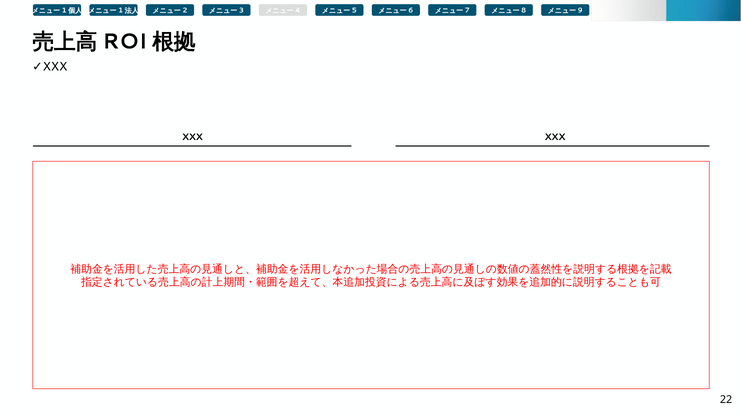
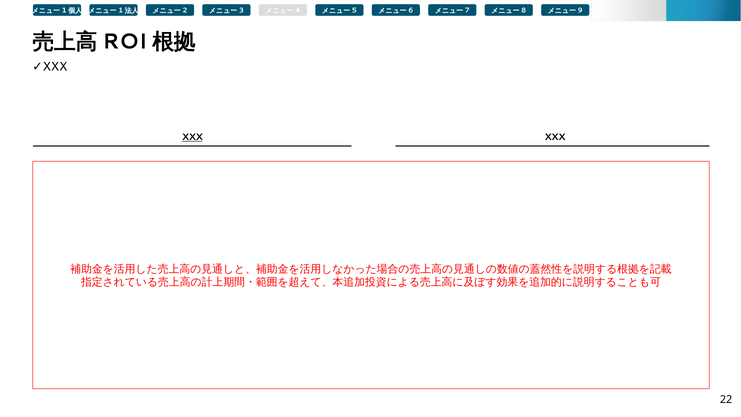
XXX underline: none -> present (192, 137)
